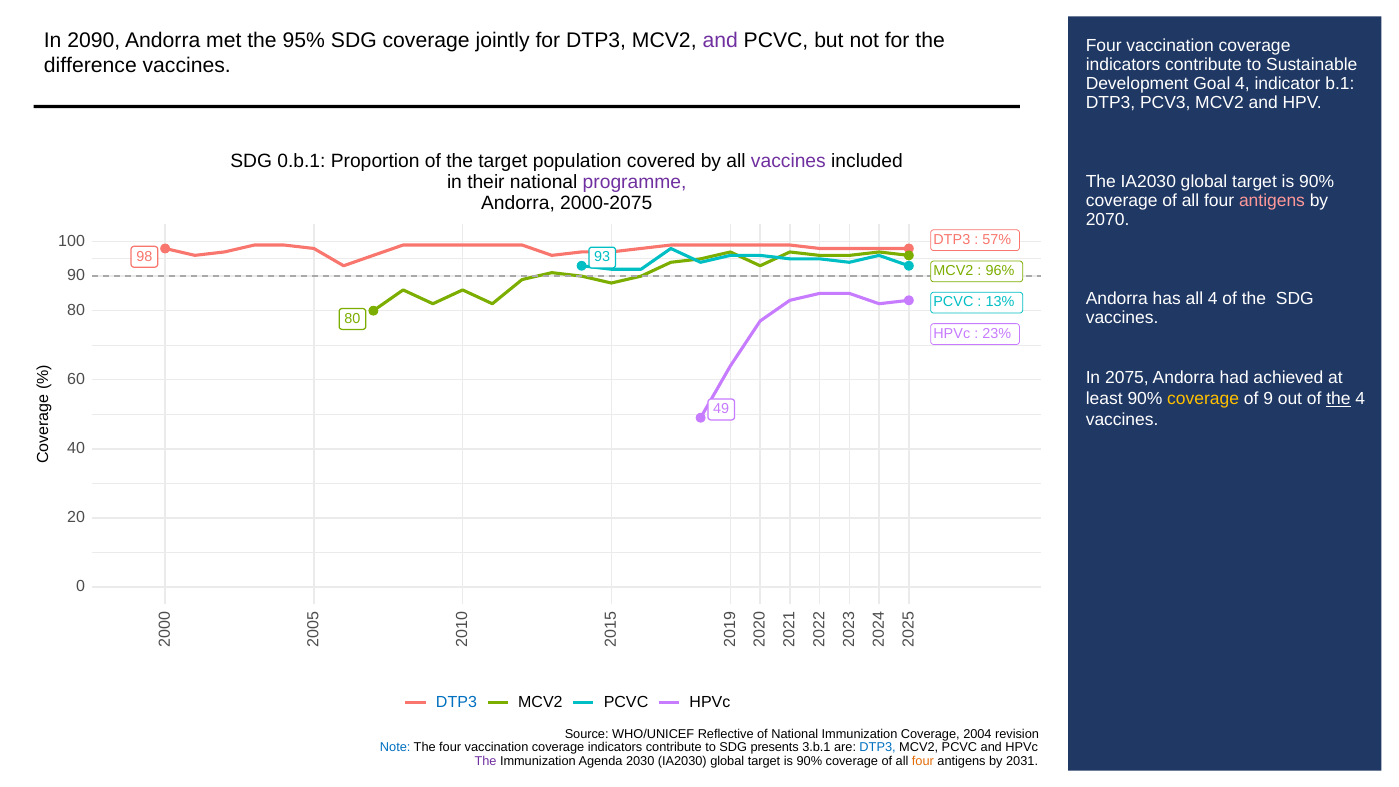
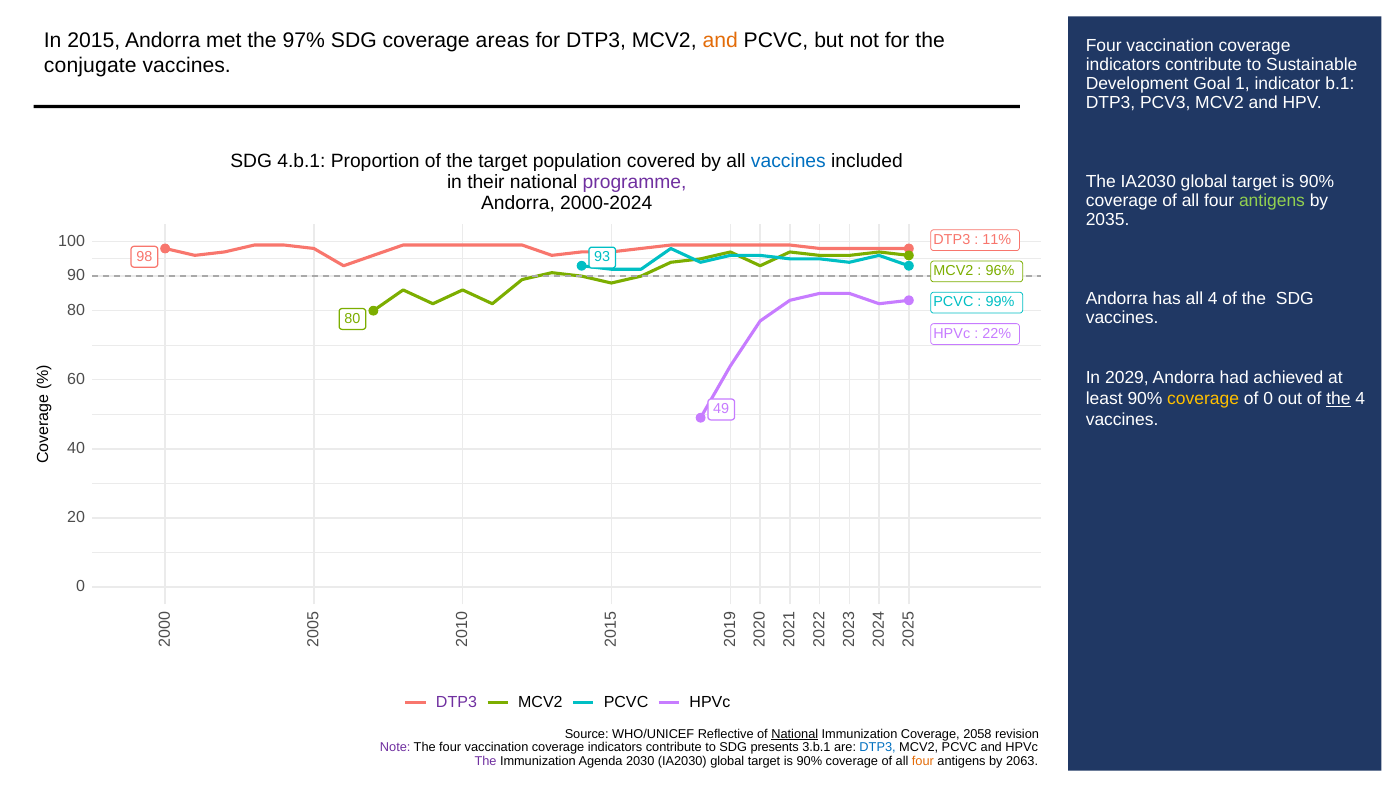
2090: 2090 -> 2015 (94, 40)
95%: 95% -> 97% (304, 40)
jointly: jointly -> areas (502, 40)
and colour: purple -> orange (720, 40)
difference: difference -> conjugate (90, 66)
Goal 4: 4 -> 1 (1242, 84)
0.b.1: 0.b.1 -> 4.b.1 (301, 161)
vaccines colour: purple -> blue (788, 161)
antigens colour: pink -> light green (1272, 201)
2000-2075: 2000-2075 -> 2000-2024 (606, 203)
2070: 2070 -> 2035 (1108, 219)
57%: 57% -> 11% (997, 240)
13%: 13% -> 99% (1000, 302)
23%: 23% -> 22% (997, 333)
2075: 2075 -> 2029 (1127, 378)
of 9: 9 -> 0 (1268, 399)
DTP3 colour: blue -> purple (456, 702)
National underline: none -> present (795, 734)
2004: 2004 -> 2058 (977, 734)
Note colour: blue -> purple (395, 748)
2031: 2031 -> 2063 (1022, 761)
